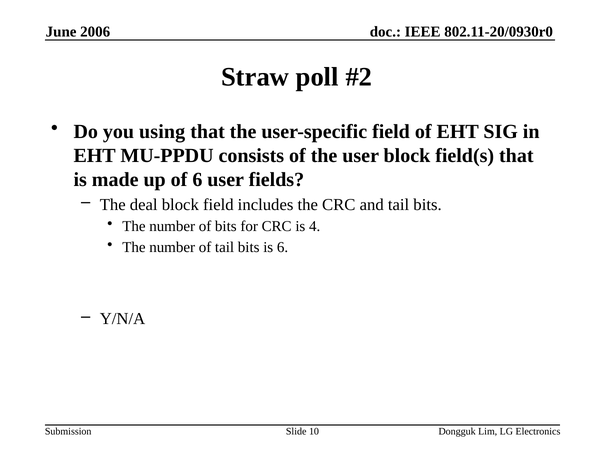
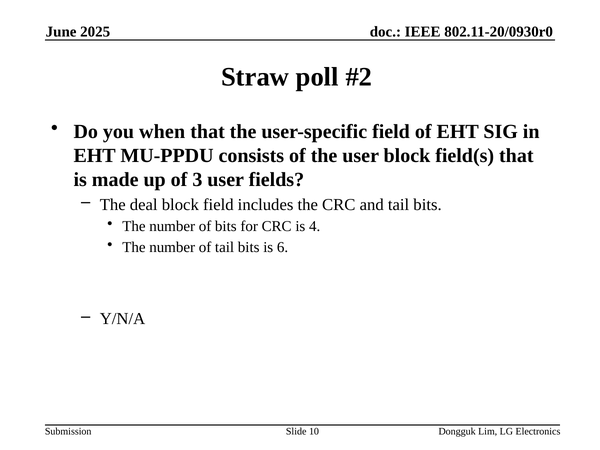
2006: 2006 -> 2025 (95, 32)
using: using -> when (162, 131)
of 6: 6 -> 3 (197, 179)
